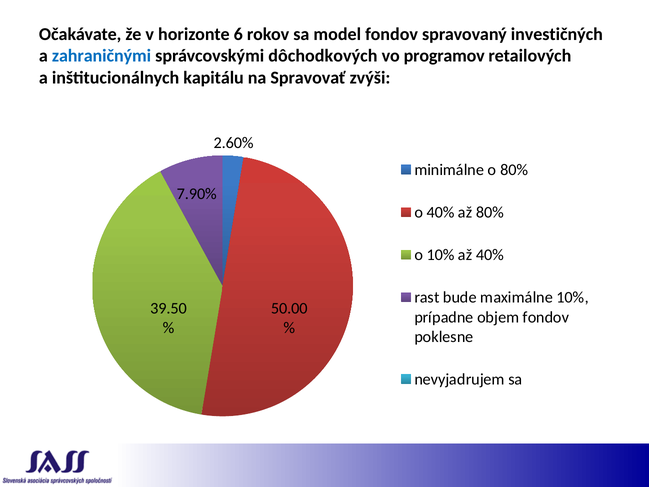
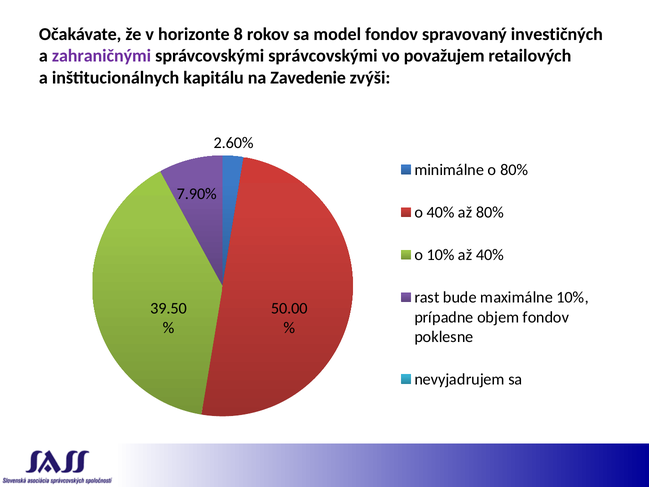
6: 6 -> 8 (238, 34)
zahraničnými colour: blue -> purple (102, 56)
správcovskými dôchodkových: dôchodkových -> správcovskými (323, 56)
programov: programov -> považujem (444, 56)
Spravovať: Spravovať -> Zavedenie (308, 78)
